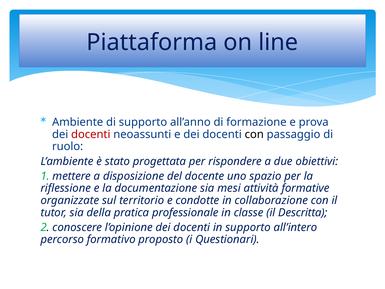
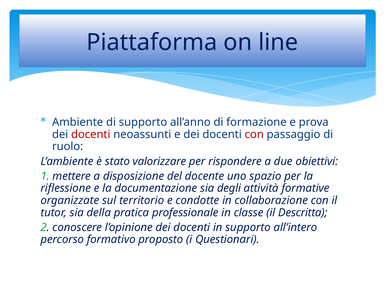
con colour: black -> red (254, 134)
progettata: progettata -> valorizzare (159, 161)
mesi: mesi -> degli (229, 188)
